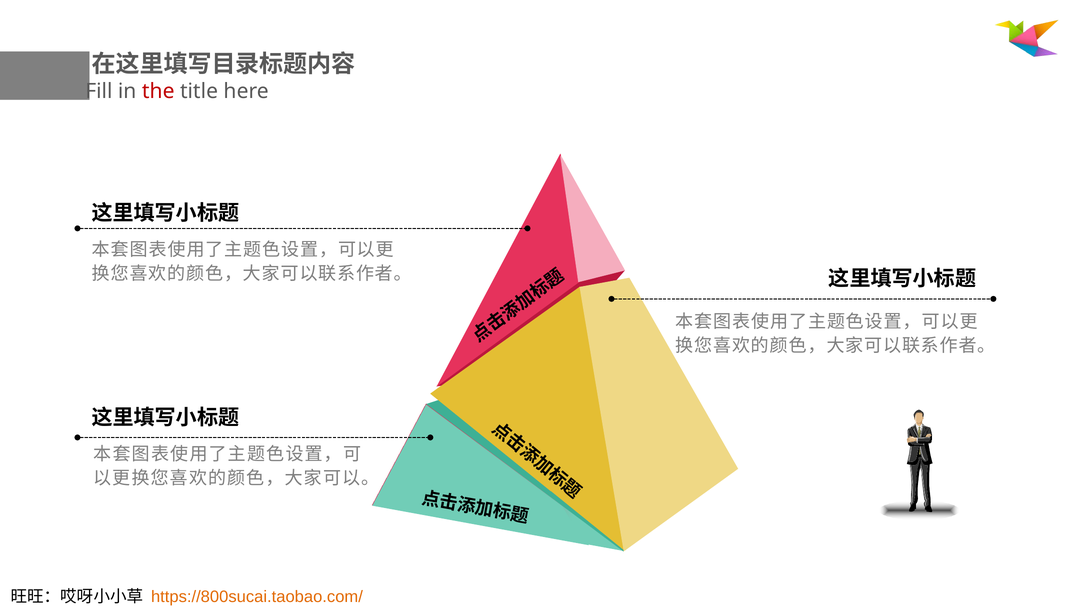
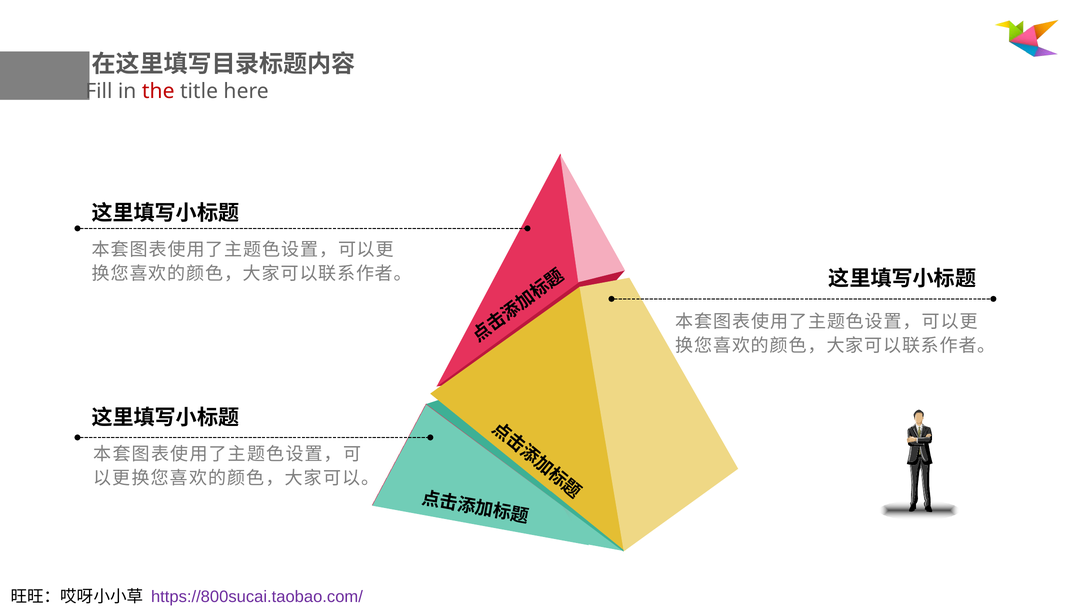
https://800sucai.taobao.com/ colour: orange -> purple (257, 597)
